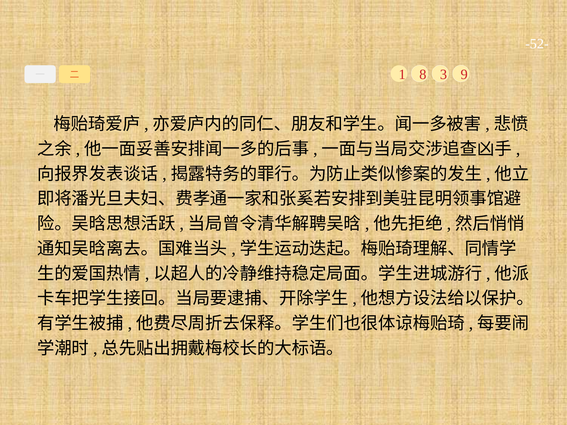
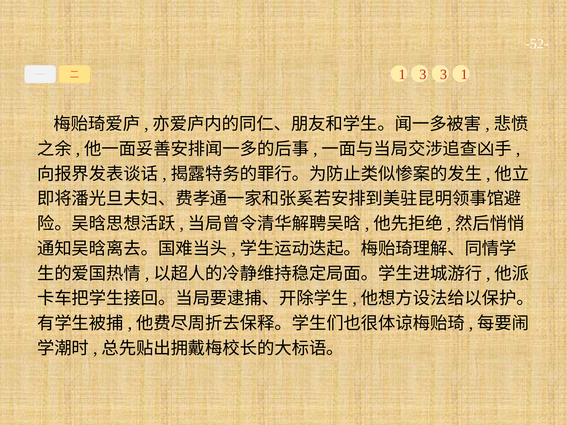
1 8: 8 -> 3 (423, 75)
3 9: 9 -> 1 (464, 75)
